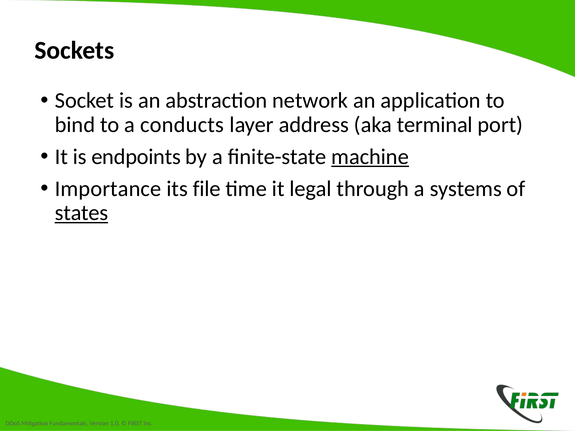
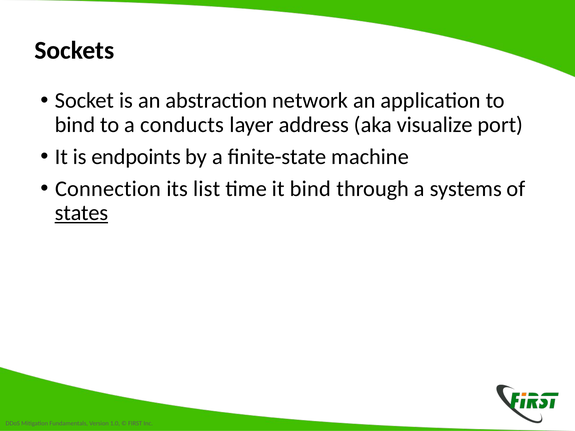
terminal: terminal -> visualize (435, 125)
machine underline: present -> none (370, 157)
Importance: Importance -> Connection (108, 189)
file: file -> list (207, 189)
it legal: legal -> bind (310, 189)
